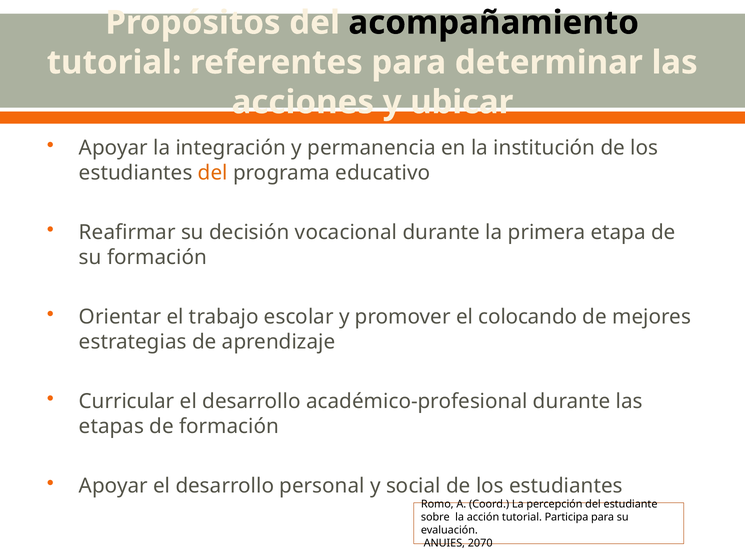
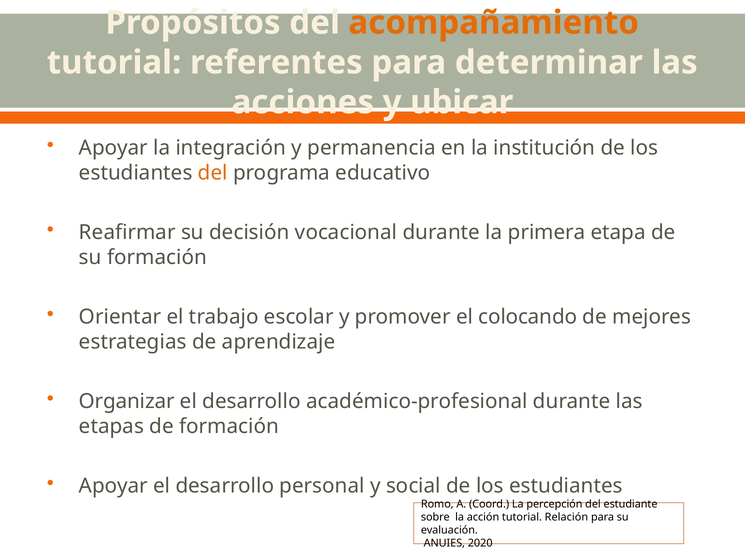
acompañamiento colour: black -> orange (494, 23)
Curricular: Curricular -> Organizar (127, 401)
Participa: Participa -> Relación (566, 517)
2070: 2070 -> 2020 (480, 543)
